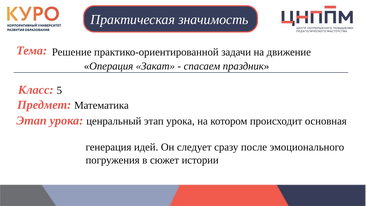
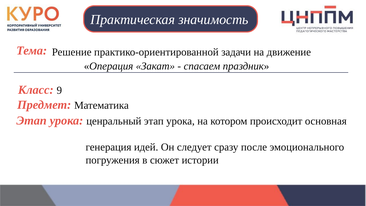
5: 5 -> 9 (59, 90)
